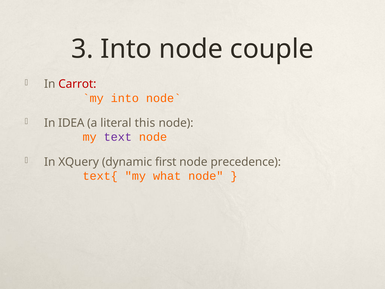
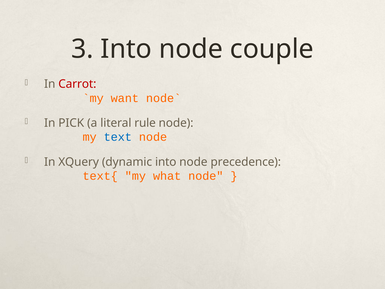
into: into -> want (125, 98)
IDEA: IDEA -> PICK (71, 123)
this: this -> rule (145, 123)
text colour: purple -> blue (118, 137)
dynamic first: first -> into (166, 162)
